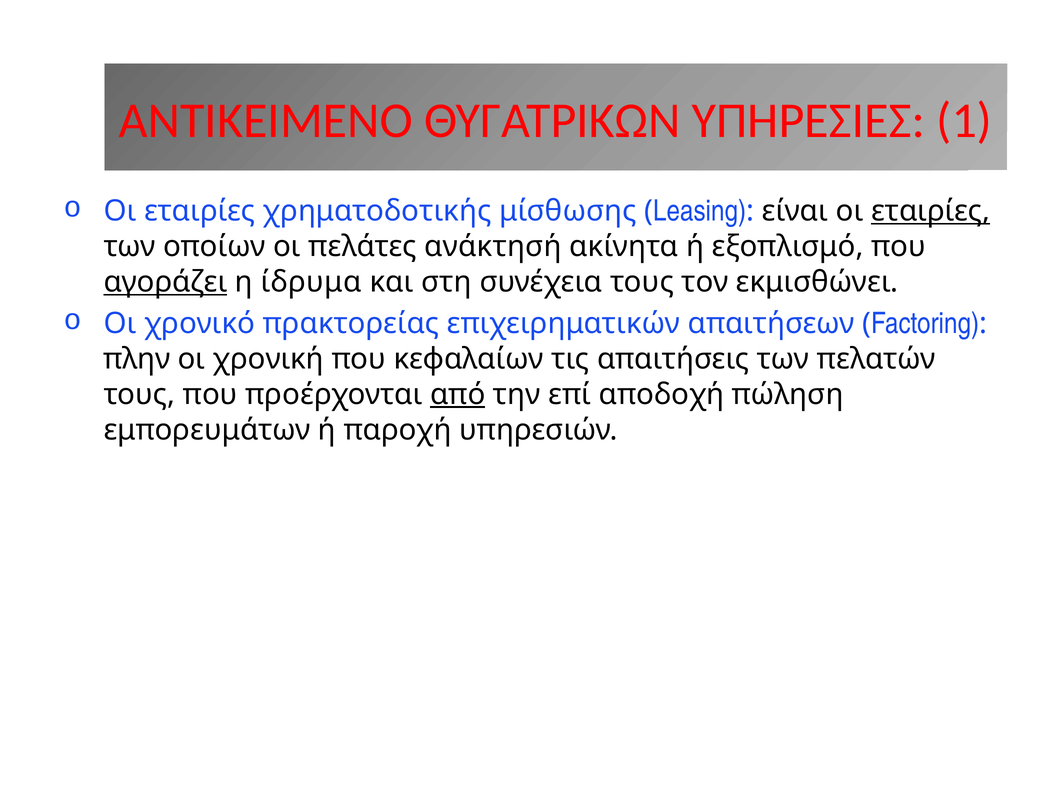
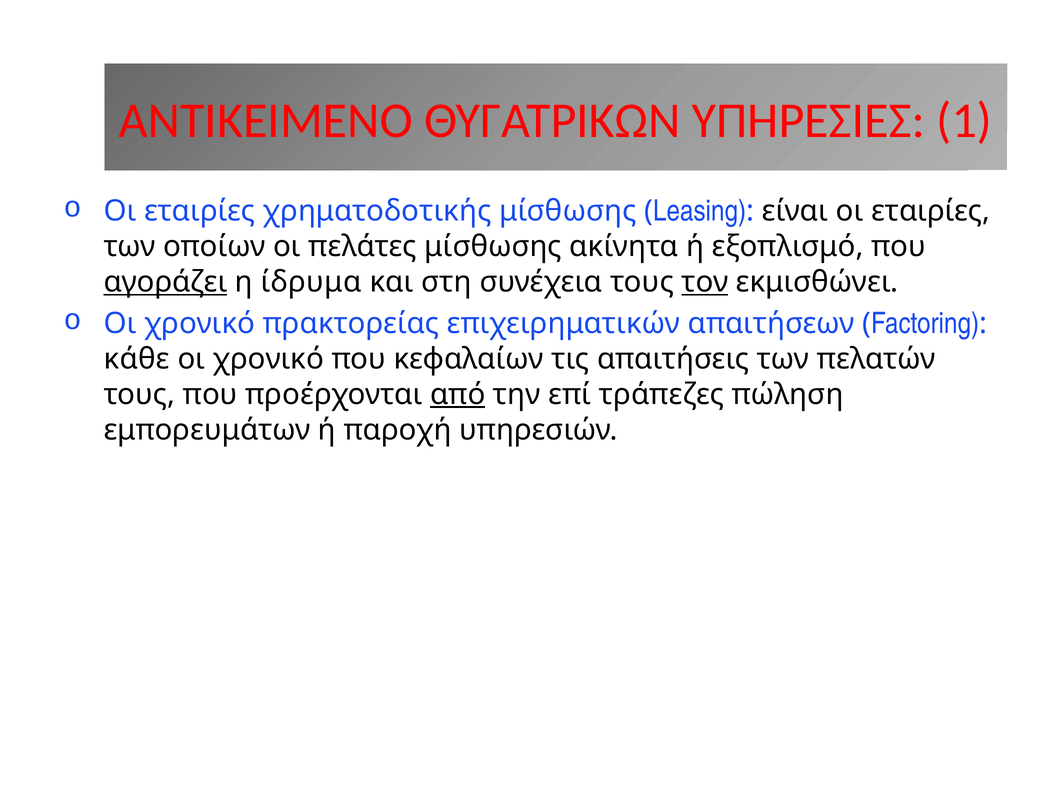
εταιρίες underline: present -> none (931, 211)
πελάτες ανάκτησή: ανάκτησή -> μίσθωσης (493, 246)
τον underline: none -> present (705, 282)
πλην: πλην -> κάθε (137, 359)
χρονική: χρονική -> χρονικό (268, 359)
αποδοχή: αποδοχή -> τράπεζες (662, 394)
